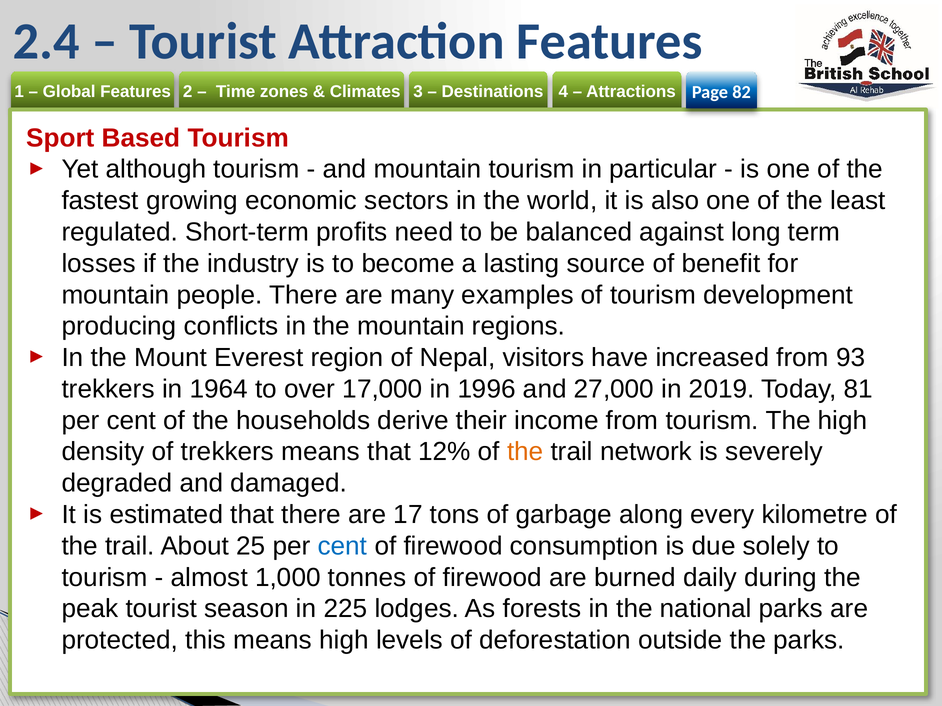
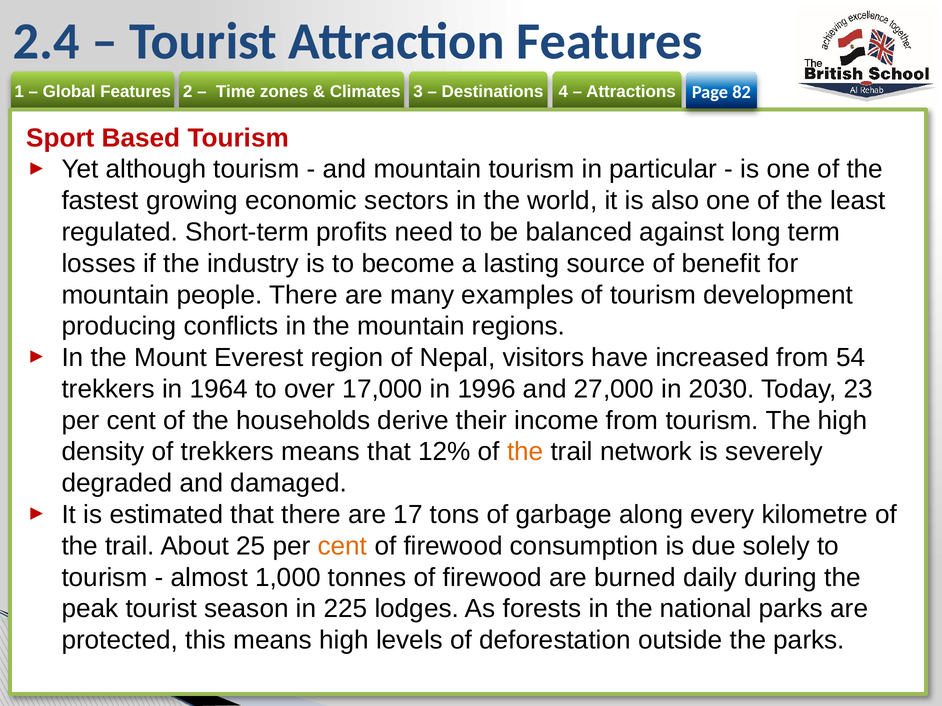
93: 93 -> 54 (851, 358)
2019: 2019 -> 2030 (722, 389)
81: 81 -> 23 (858, 389)
cent colour: blue -> orange (342, 546)
